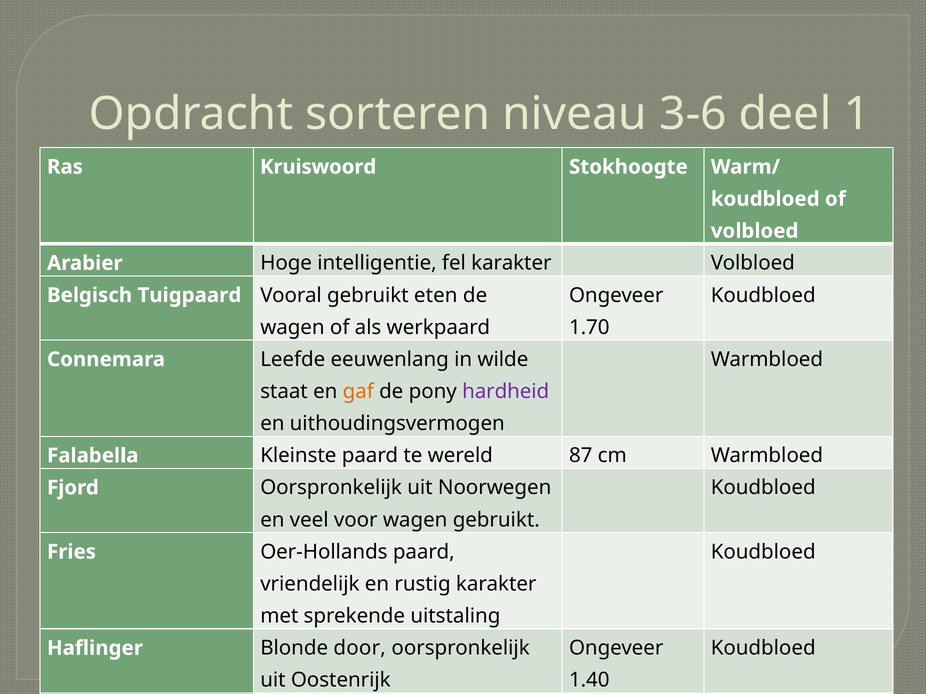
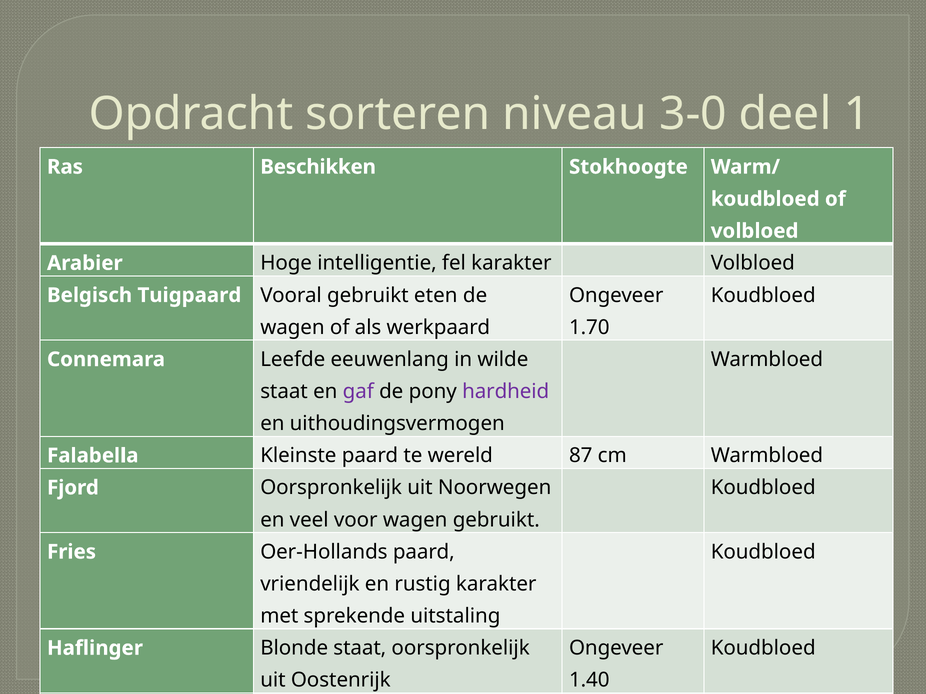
3-6: 3-6 -> 3-0 (693, 114)
Ras Kruiswoord: Kruiswoord -> Beschikken (318, 167)
gaf colour: orange -> purple (358, 392)
Blonde door: door -> staat (360, 649)
